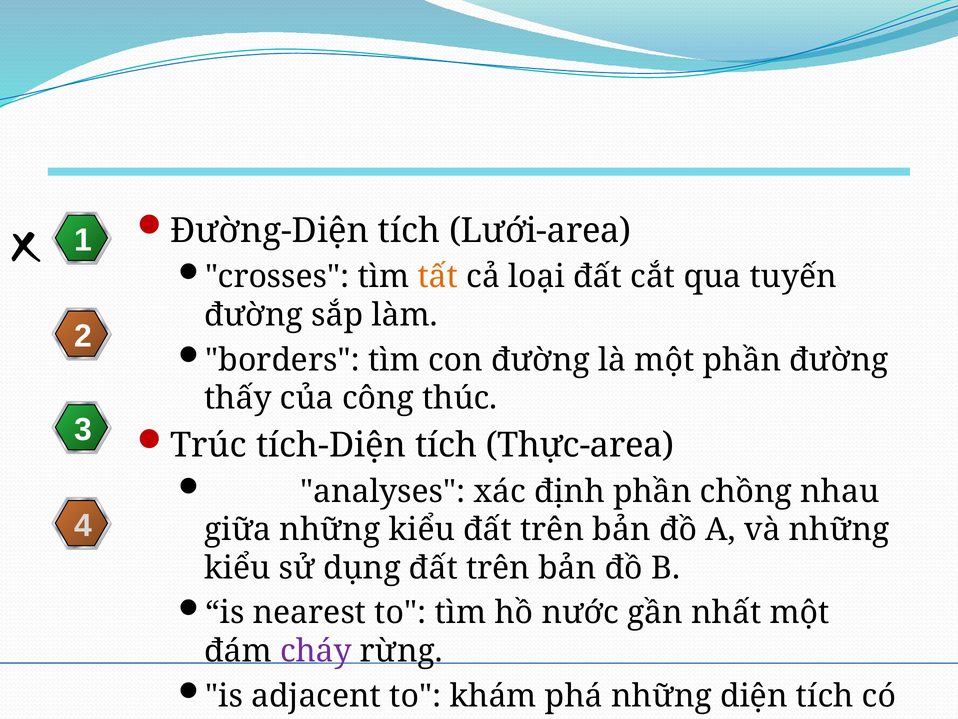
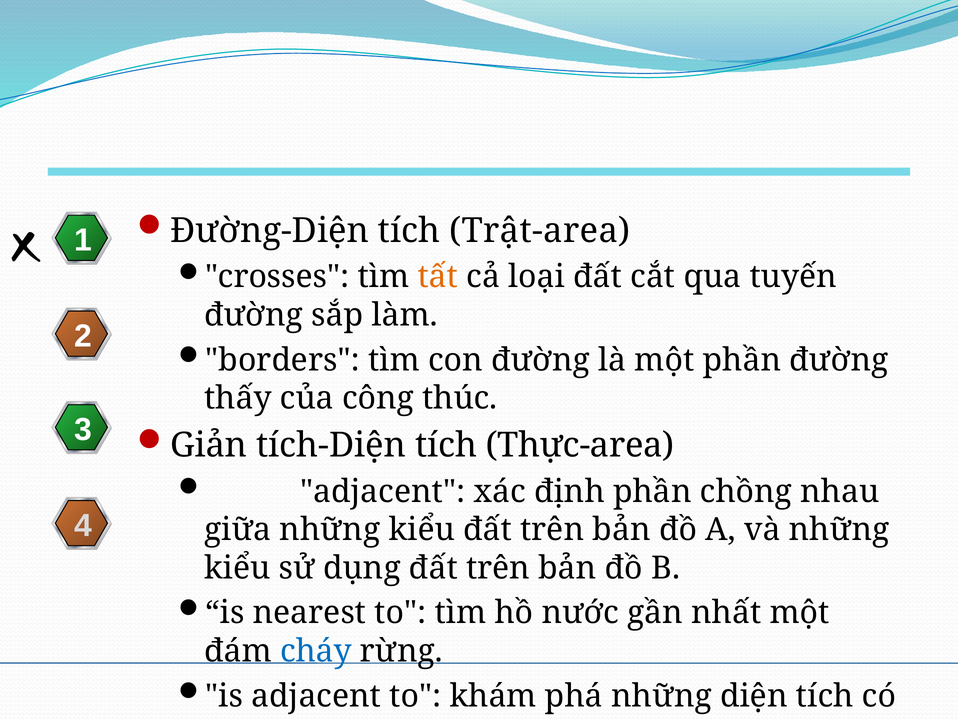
Lưới-area: Lưới-area -> Trật-area (540, 231)
Trúc: Trúc -> Giản (209, 445)
analyses: analyses -> adjacent (383, 491)
cháy colour: purple -> blue (316, 651)
